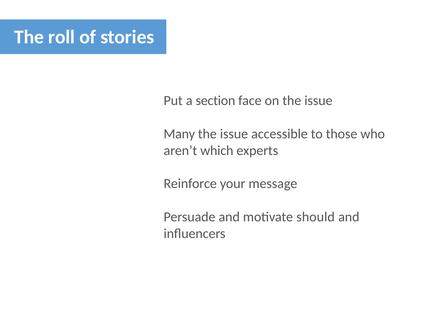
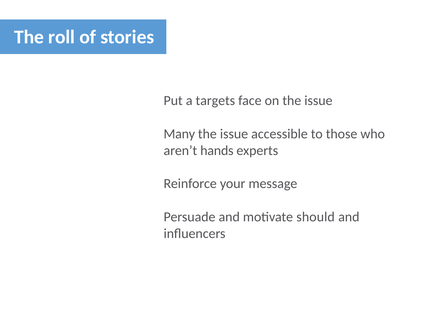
section: section -> targets (215, 101)
which: which -> hands (217, 151)
